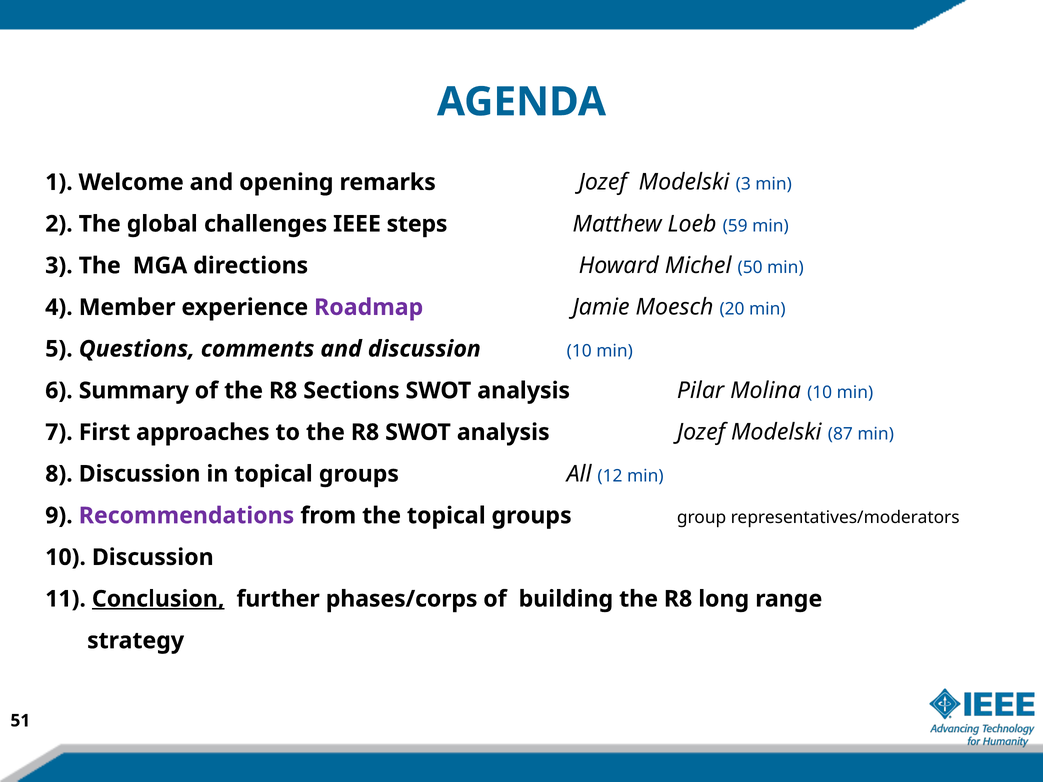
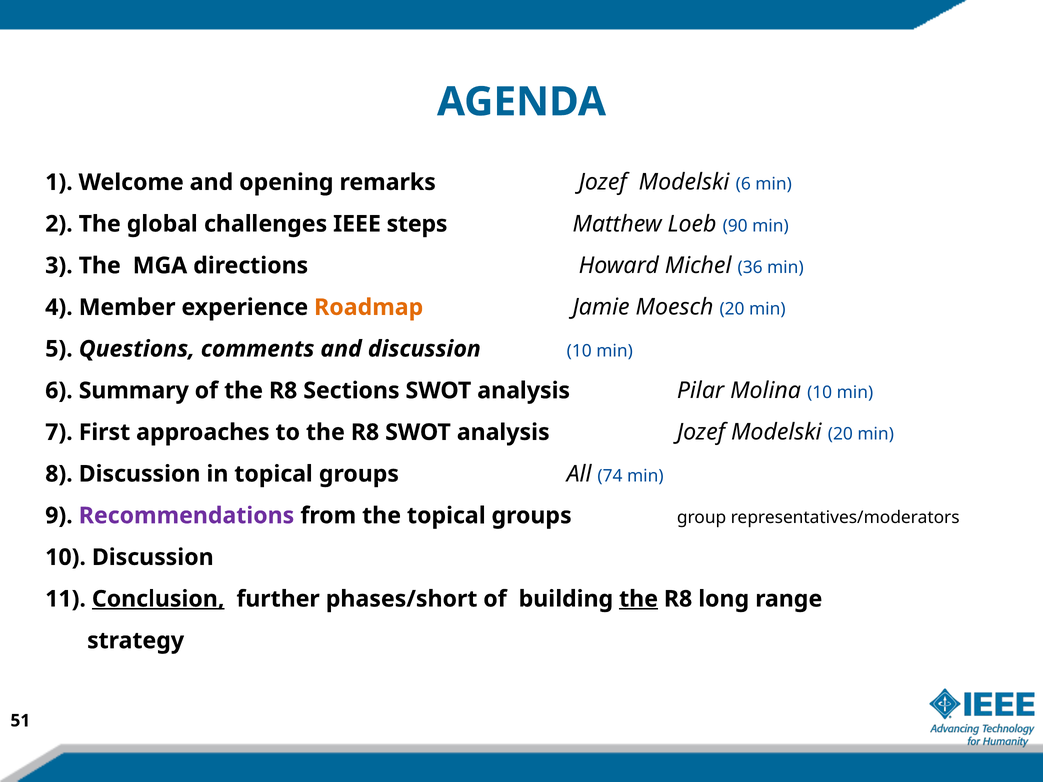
Modelski 3: 3 -> 6 (743, 184)
59: 59 -> 90 (735, 226)
50: 50 -> 36 (750, 268)
Roadmap colour: purple -> orange (369, 307)
Modelski 87: 87 -> 20 (840, 434)
12: 12 -> 74 (610, 476)
phases/corps: phases/corps -> phases/short (402, 599)
the underline: none -> present (639, 599)
